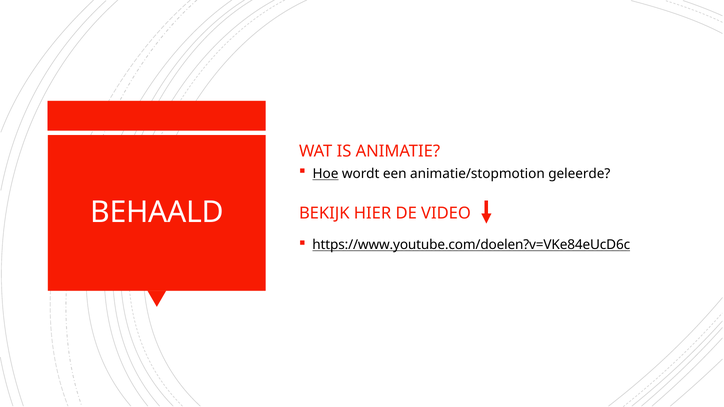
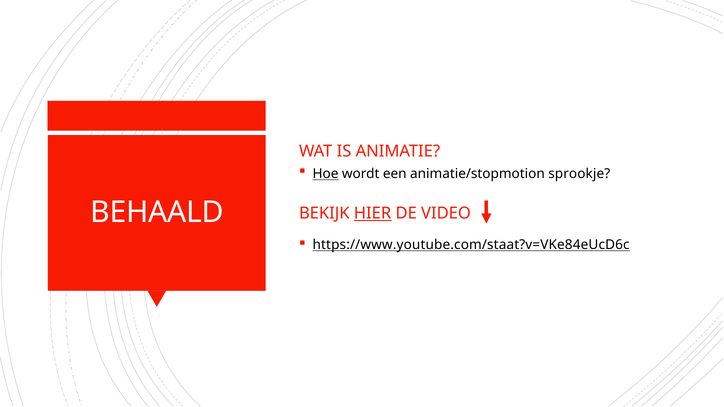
geleerde: geleerde -> sprookje (579, 174)
HIER underline: none -> present (373, 213)
https://www.youtube.com/doelen?v=VKe84eUcD6c: https://www.youtube.com/doelen?v=VKe84eUcD6c -> https://www.youtube.com/staat?v=VKe84eUcD6c (471, 245)
